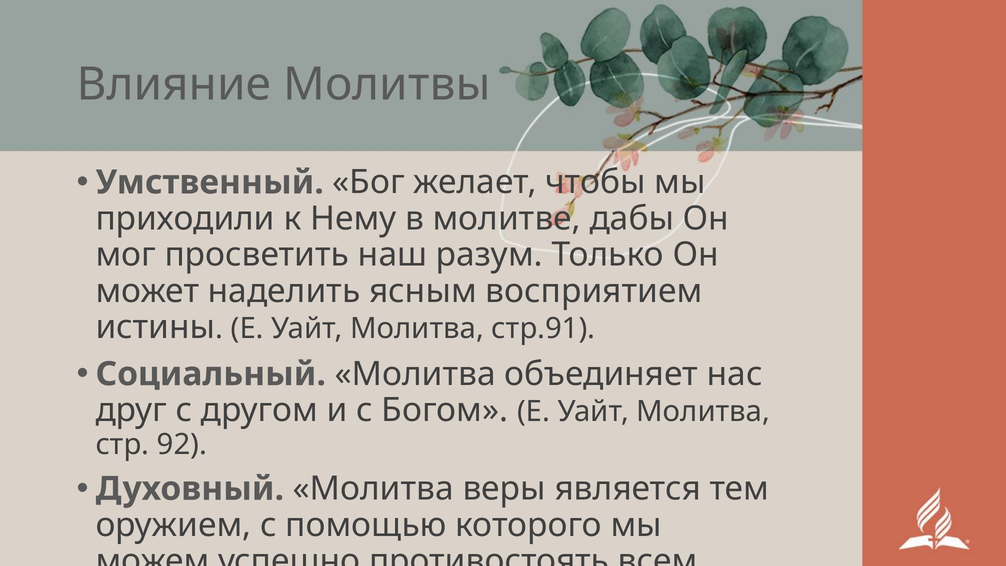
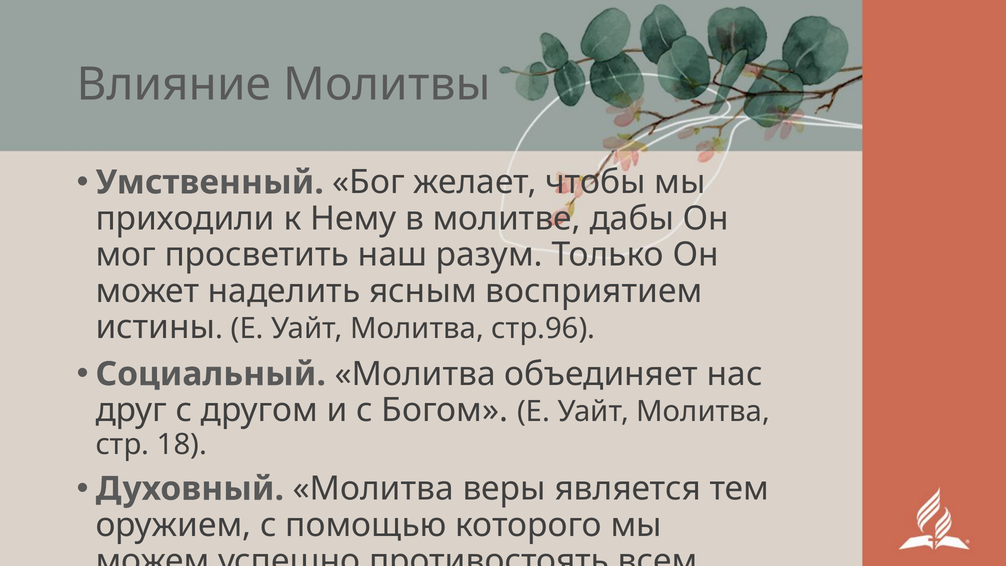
стр.91: стр.91 -> стр.96 (543, 329)
92: 92 -> 18 (182, 444)
